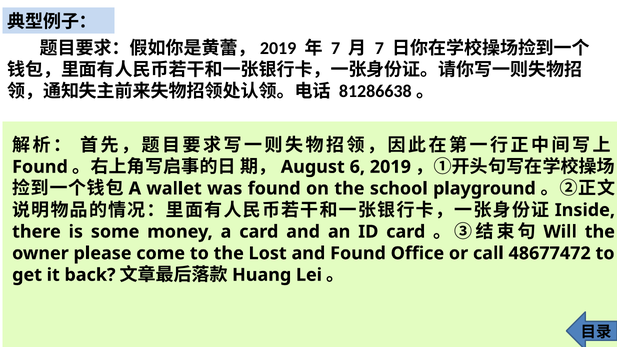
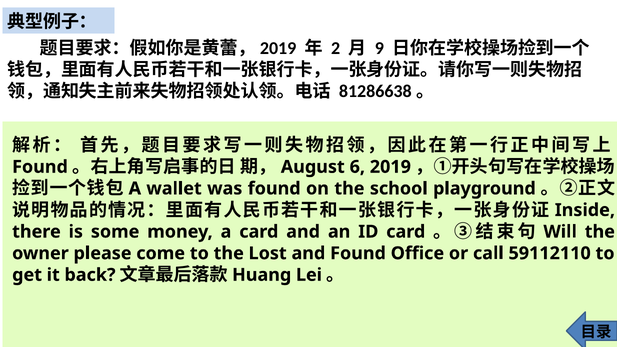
7: 7 -> 2 (336, 48)
7: 7 -> 9 (379, 48)
48677472: 48677472 -> 59112110 (550, 253)
